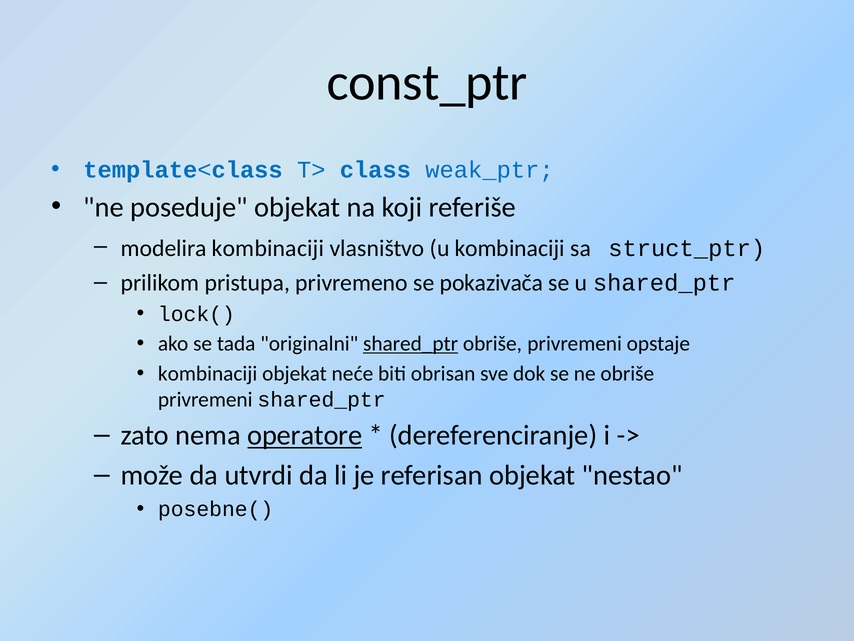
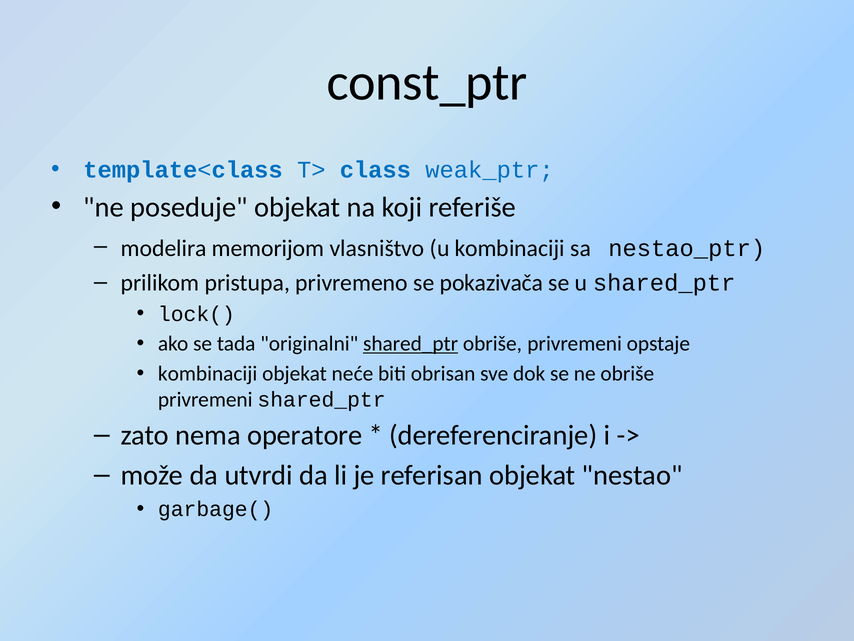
modelira kombinaciji: kombinaciji -> memorijom (268, 248)
struct_ptr: struct_ptr -> nestao_ptr (687, 248)
operatore underline: present -> none (305, 435)
posebne(: posebne( -> garbage( (216, 509)
